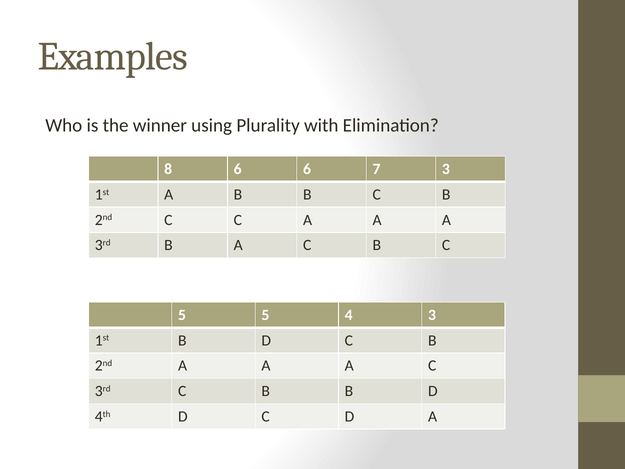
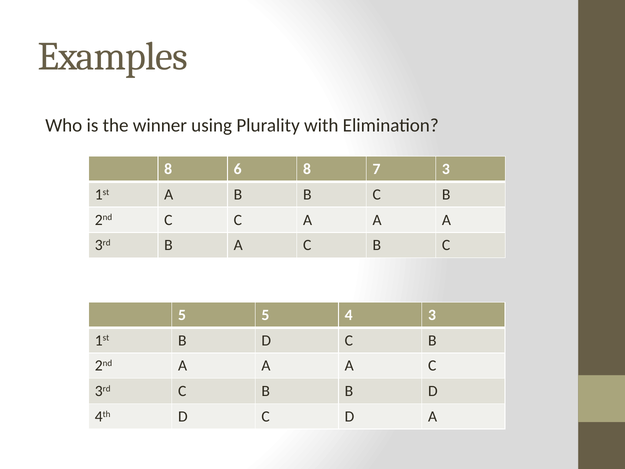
6 6: 6 -> 8 (307, 169)
